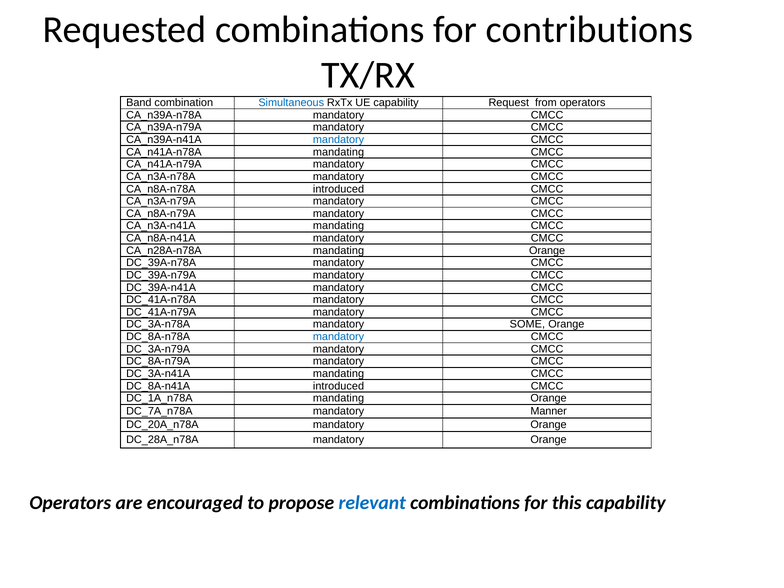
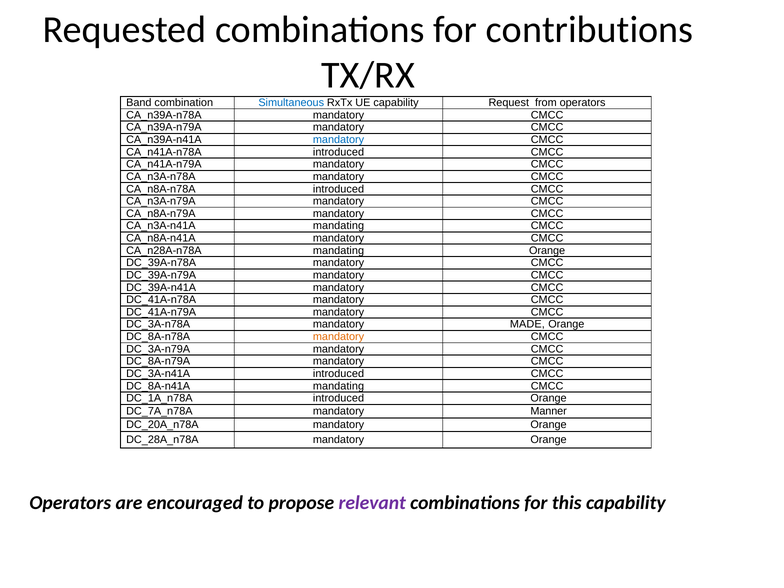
mandating: mandating -> introduced (339, 152)
SOME: SOME -> MADE (527, 324)
mandatory colour: blue -> orange (339, 337)
mandating: mandating -> introduced (339, 374)
introduced: introduced -> mandating (339, 386)
mandating: mandating -> introduced (339, 398)
relevant colour: blue -> purple (372, 503)
